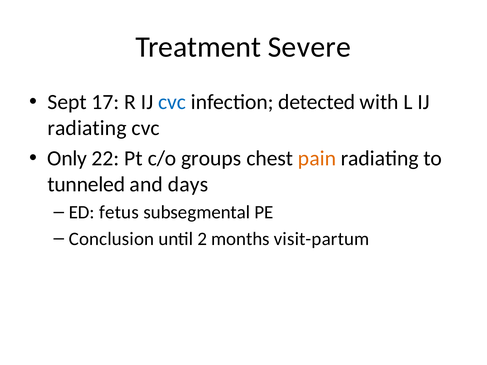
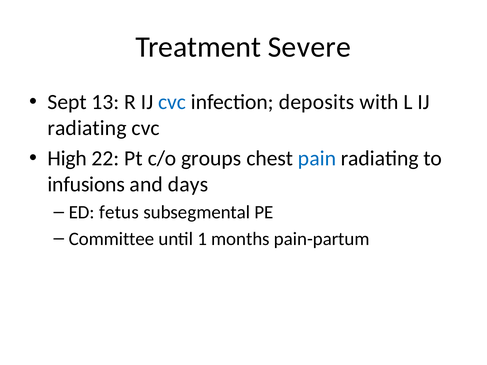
17: 17 -> 13 (105, 102)
detected: detected -> deposits (317, 102)
Only: Only -> High (67, 158)
pain colour: orange -> blue (317, 158)
tunneled: tunneled -> infusions (86, 184)
Conclusion: Conclusion -> Committee (112, 239)
2: 2 -> 1 (202, 239)
visit-partum: visit-partum -> pain-partum (322, 239)
